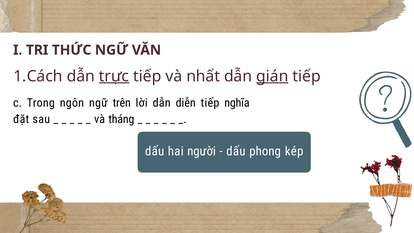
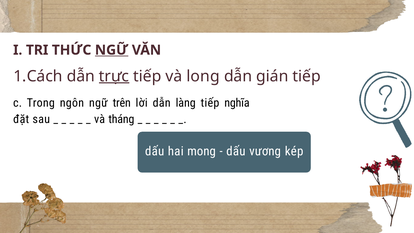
NGỮ underline: none -> present (112, 50)
nhất: nhất -> long (203, 76)
gián underline: present -> none (272, 76)
diễn: diễn -> làng (186, 103)
người: người -> mong (202, 151)
phong: phong -> vương (265, 151)
